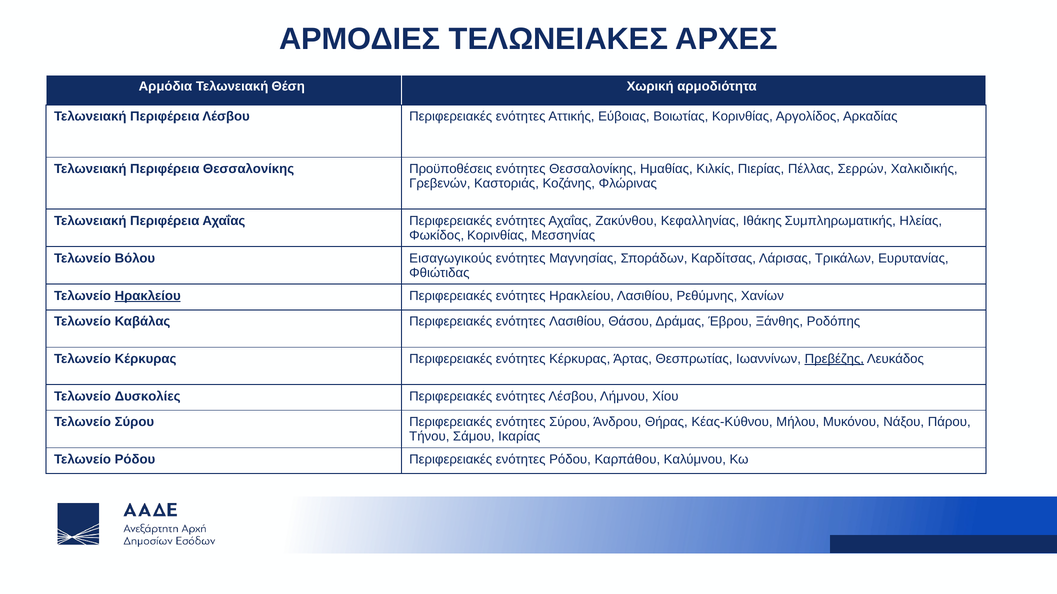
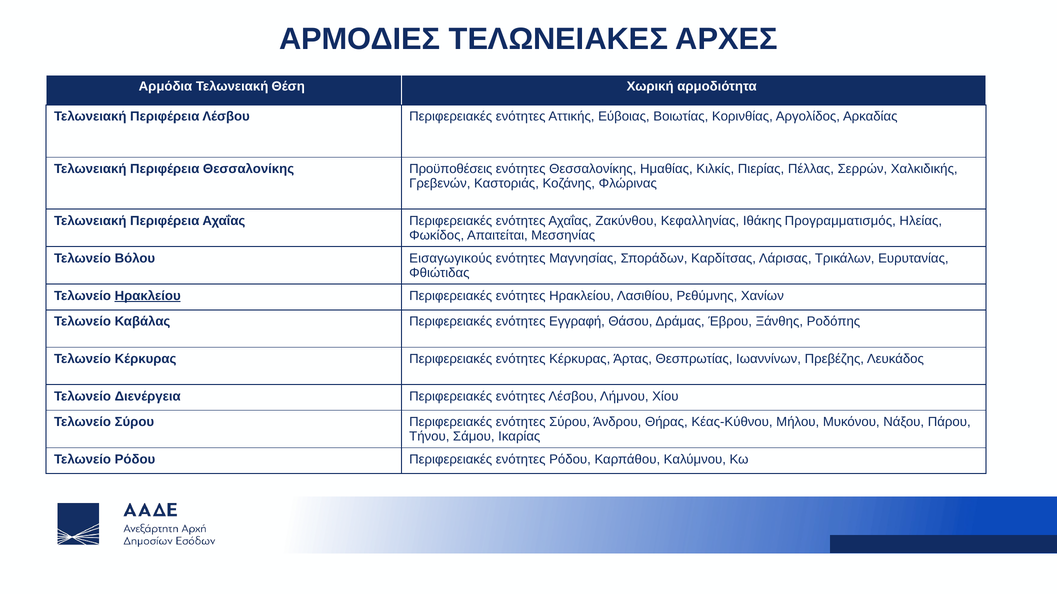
Συμπληρωματικής: Συμπληρωματικής -> Προγραμματισμός (840, 221)
Φωκίδος Κορινθίας: Κορινθίας -> Απαιτείται (497, 236)
ενότητες Λασιθίου: Λασιθίου -> Εγγραφή (577, 322)
Πρεβέζης underline: present -> none (834, 359)
Δυσκολίες: Δυσκολίες -> Διενέργεια (148, 397)
